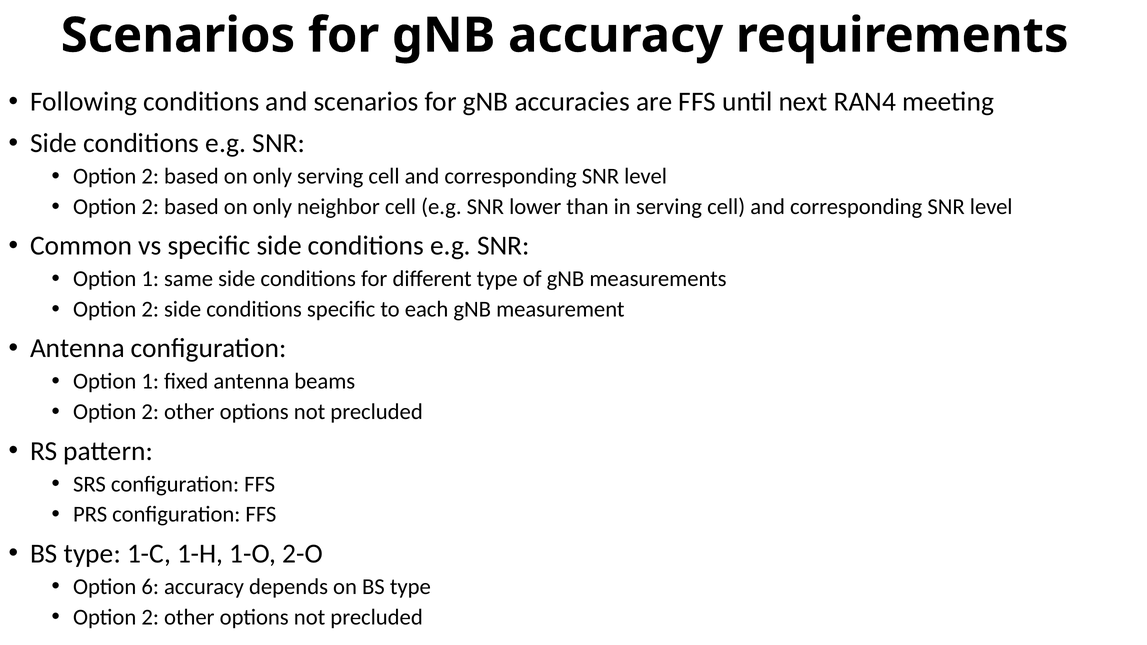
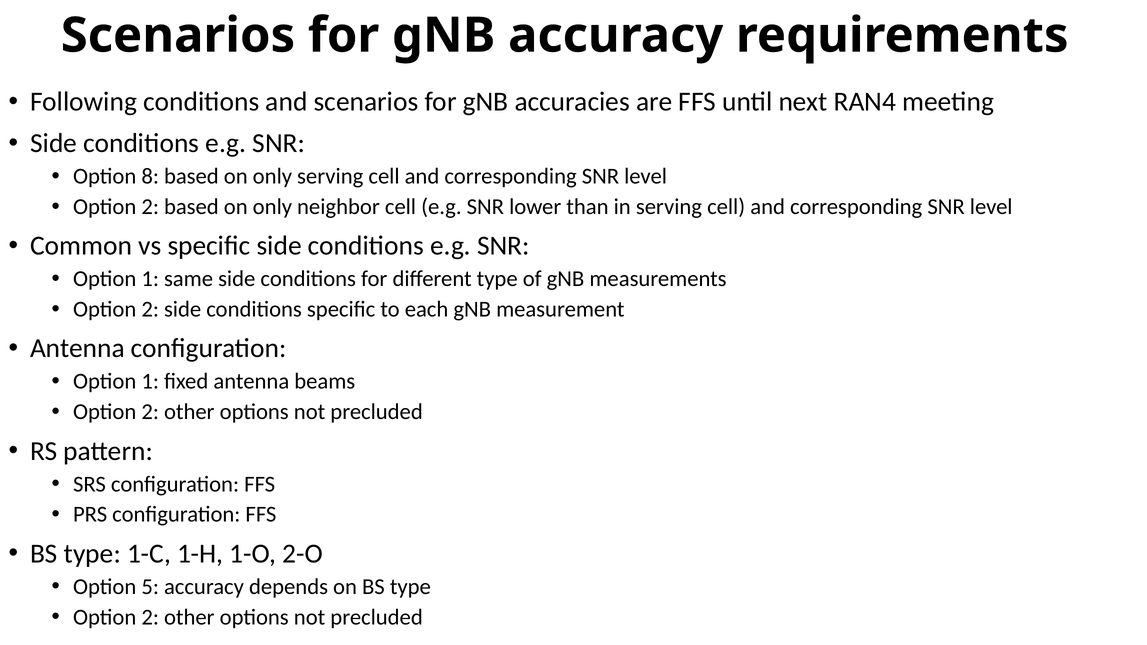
2: 2 -> 8 (150, 176)
6: 6 -> 5 (150, 587)
